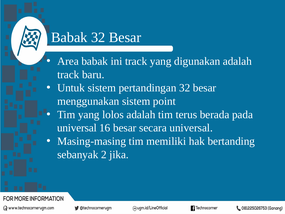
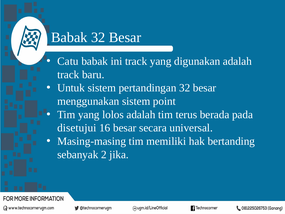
Area: Area -> Catu (68, 61)
universal: universal -> disetujui (77, 128)
